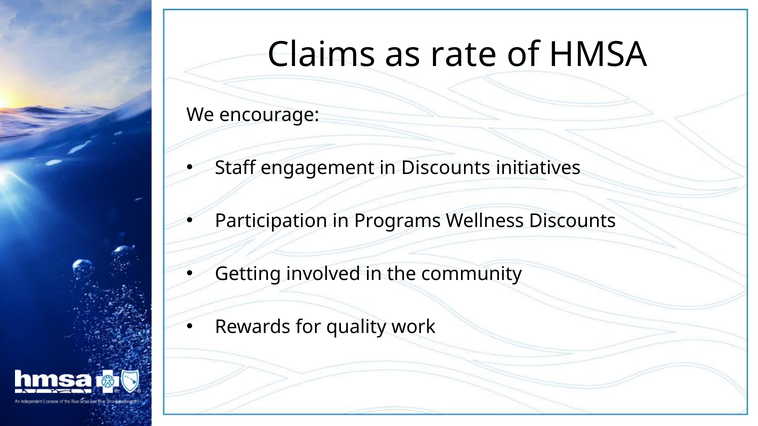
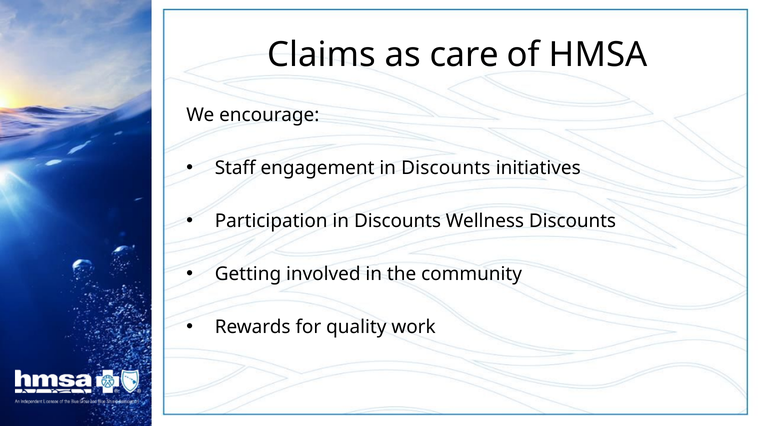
rate: rate -> care (464, 55)
Participation in Programs: Programs -> Discounts (398, 221)
